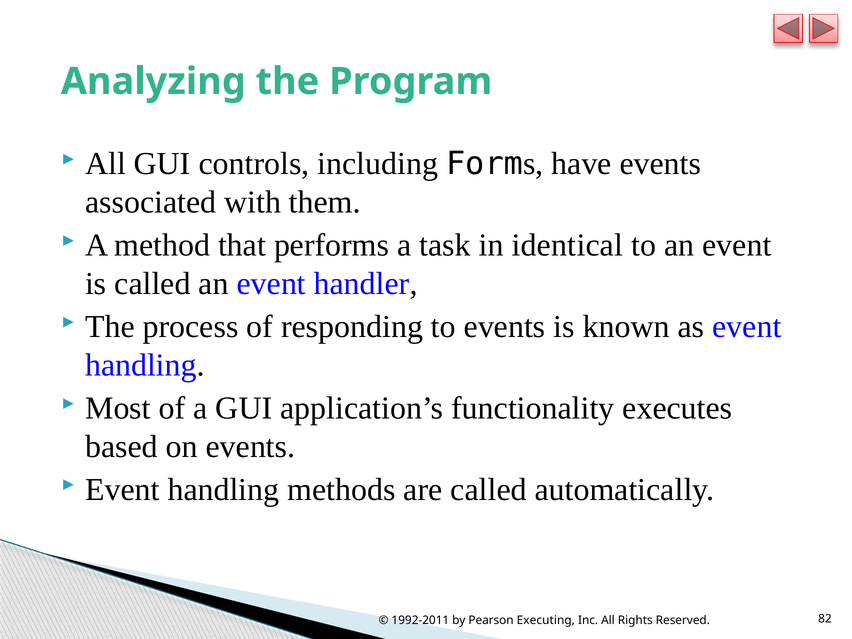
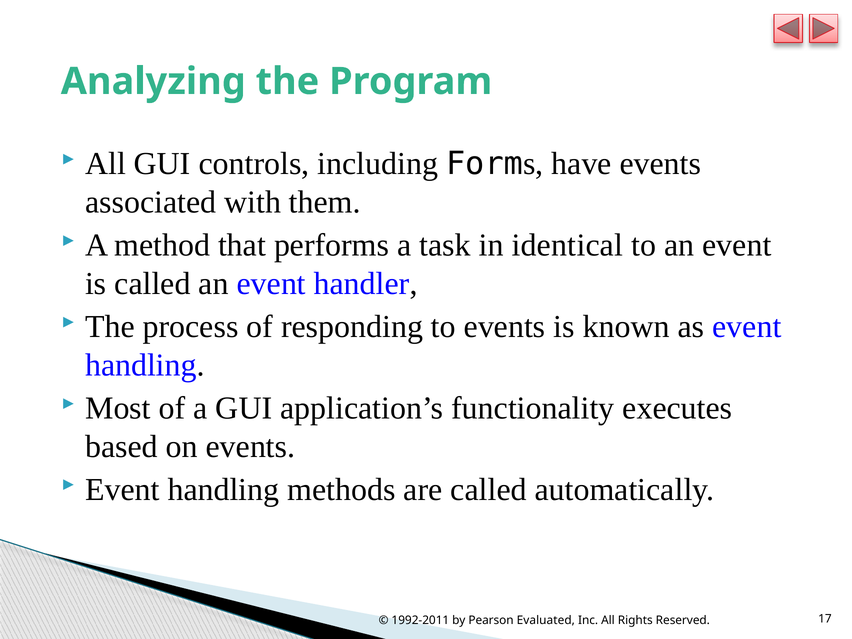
Executing: Executing -> Evaluated (546, 621)
82: 82 -> 17 (825, 619)
